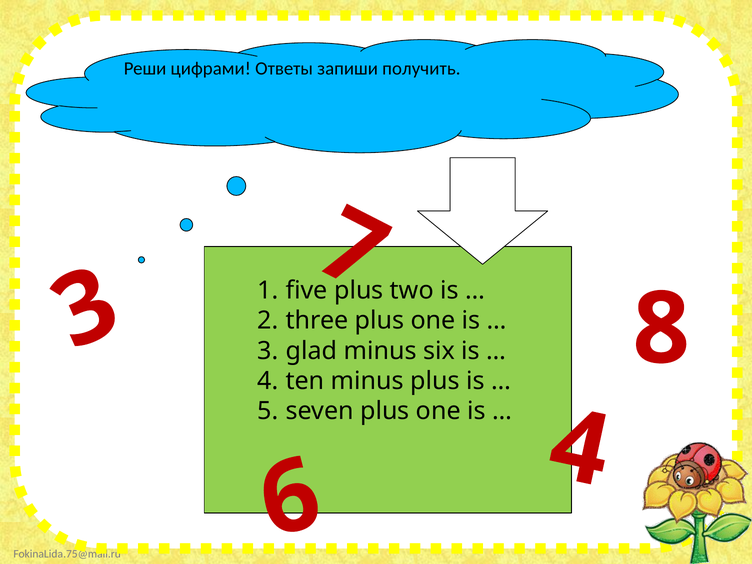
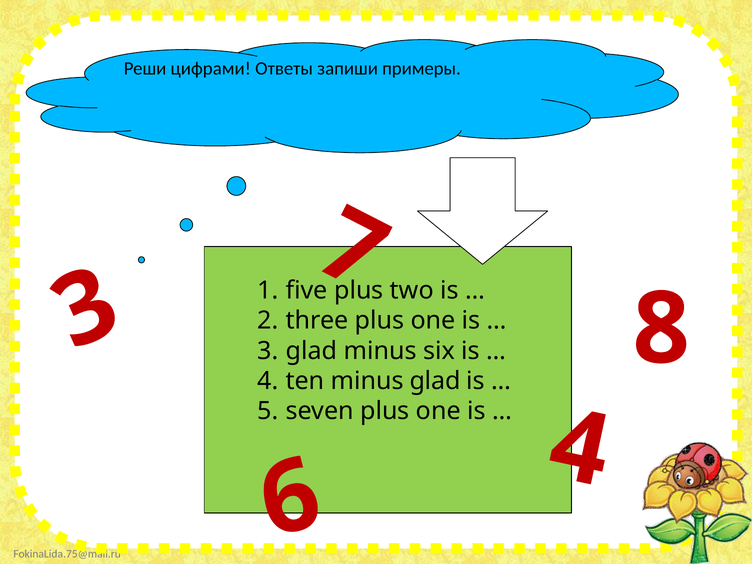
получить: получить -> примеры (421, 68)
minus plus: plus -> glad (435, 381)
